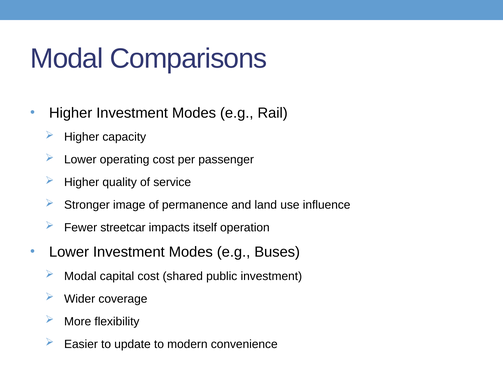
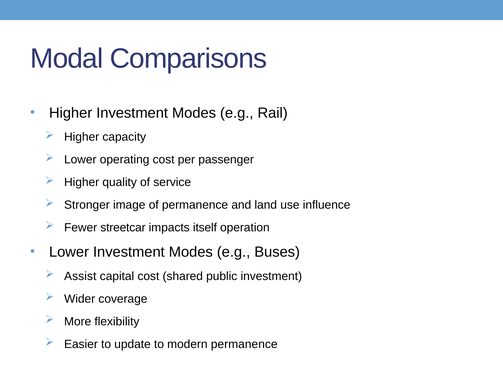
Modal: Modal -> Assist (80, 276)
modern convenience: convenience -> permanence (244, 344)
